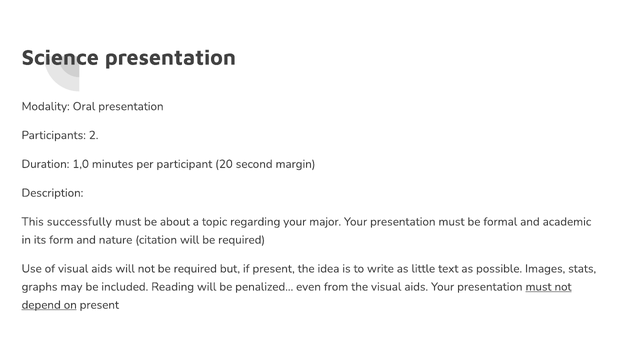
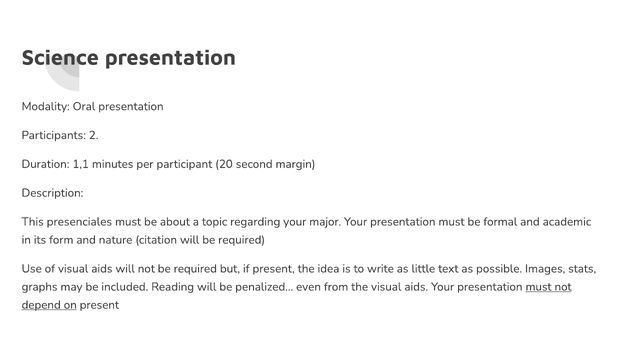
1,0: 1,0 -> 1,1 (81, 164)
successfully: successfully -> presenciales (79, 222)
